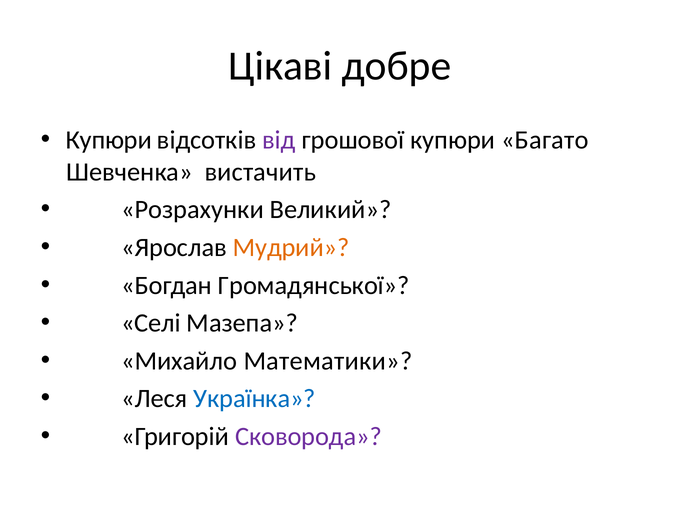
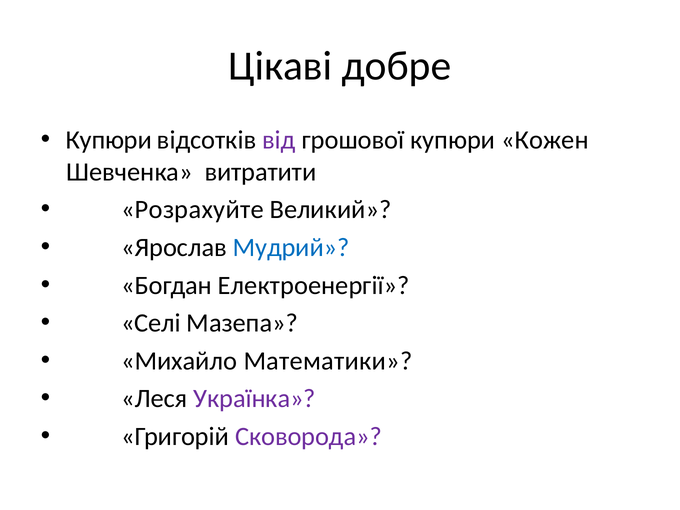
Багато: Багато -> Кожен (545, 140)
вистачить: вистачить -> витратити (260, 172)
Розрахунки: Розрахунки -> Розрахуйте (192, 210)
Мудрий colour: orange -> blue (291, 247)
Громадянської: Громадянської -> Електроенергії (314, 285)
Українка colour: blue -> purple (255, 399)
